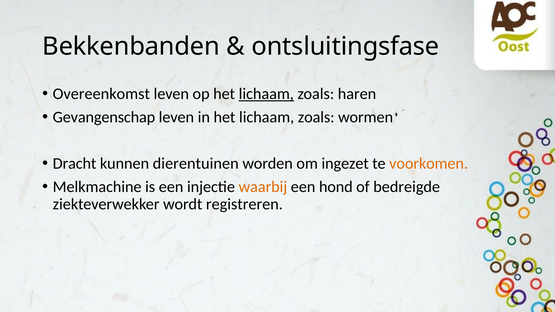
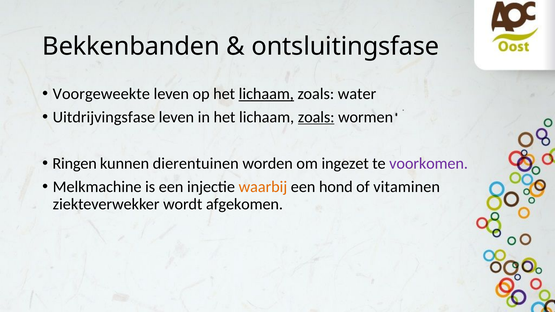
Overeenkomst: Overeenkomst -> Voorgeweekte (101, 94)
haren: haren -> water (357, 94)
Gevangenschap: Gevangenschap -> Uitdrijvingsfase (104, 117)
zoals underline: none -> present (316, 117)
Dracht: Dracht -> Ringen (75, 164)
voorkomen colour: orange -> purple (429, 164)
bedreigde: bedreigde -> vitaminen (407, 187)
registreren: registreren -> afgekomen (244, 204)
